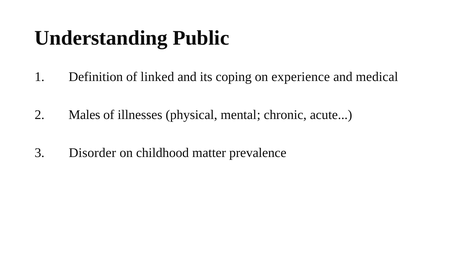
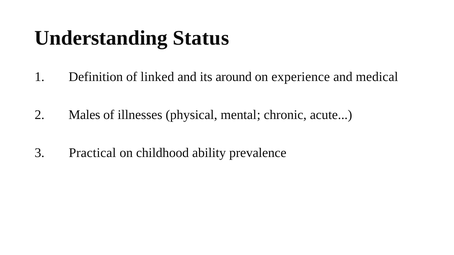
Public: Public -> Status (201, 38)
coping: coping -> around (234, 77)
Disorder: Disorder -> Practical (92, 153)
matter: matter -> ability (209, 153)
